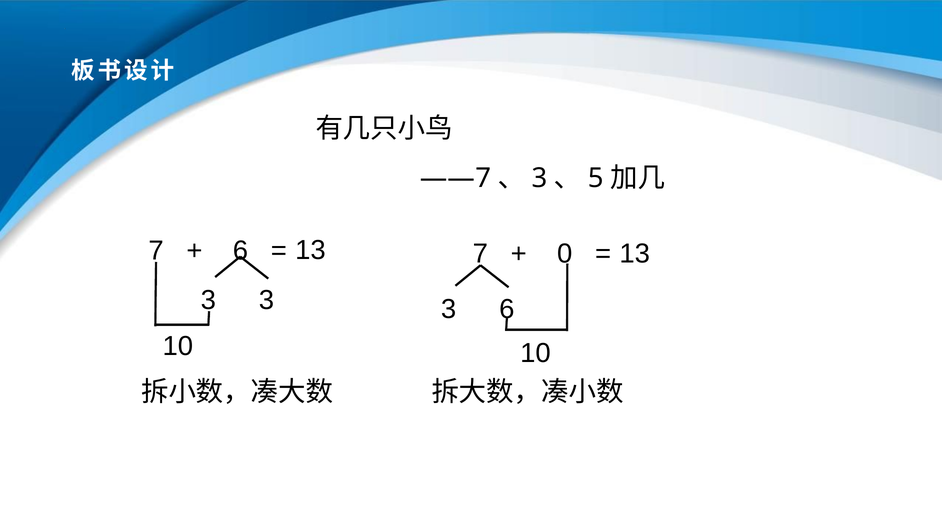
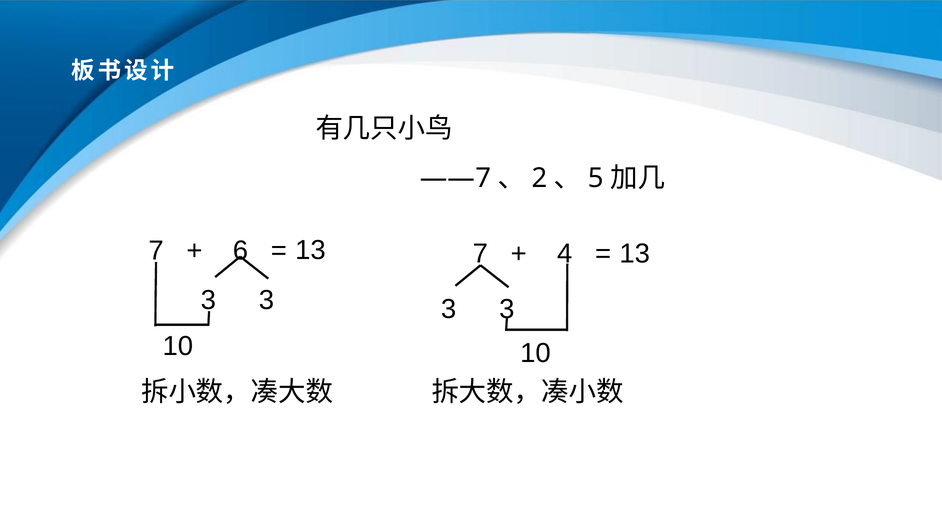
3: 3 -> 2 (539, 178)
0: 0 -> 4 (565, 254)
6: 6 -> 3 (507, 309)
